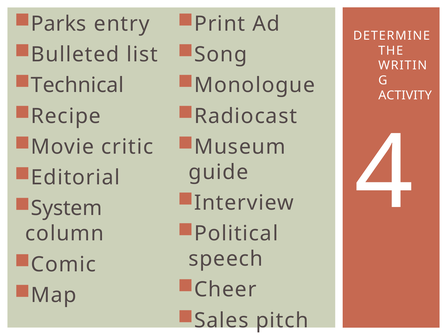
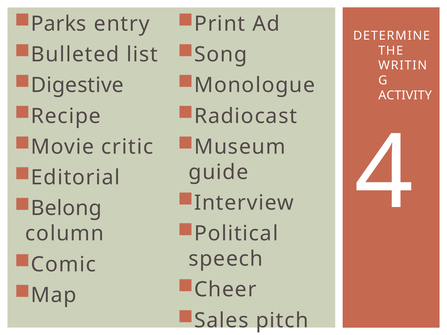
Technical: Technical -> Digestive (77, 85)
System: System -> Belong (66, 208)
